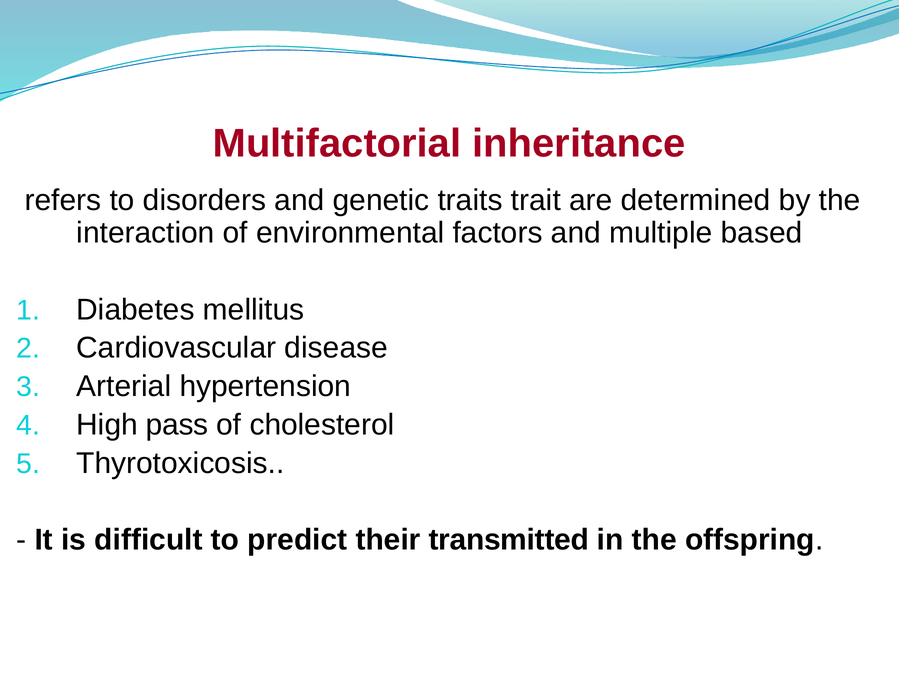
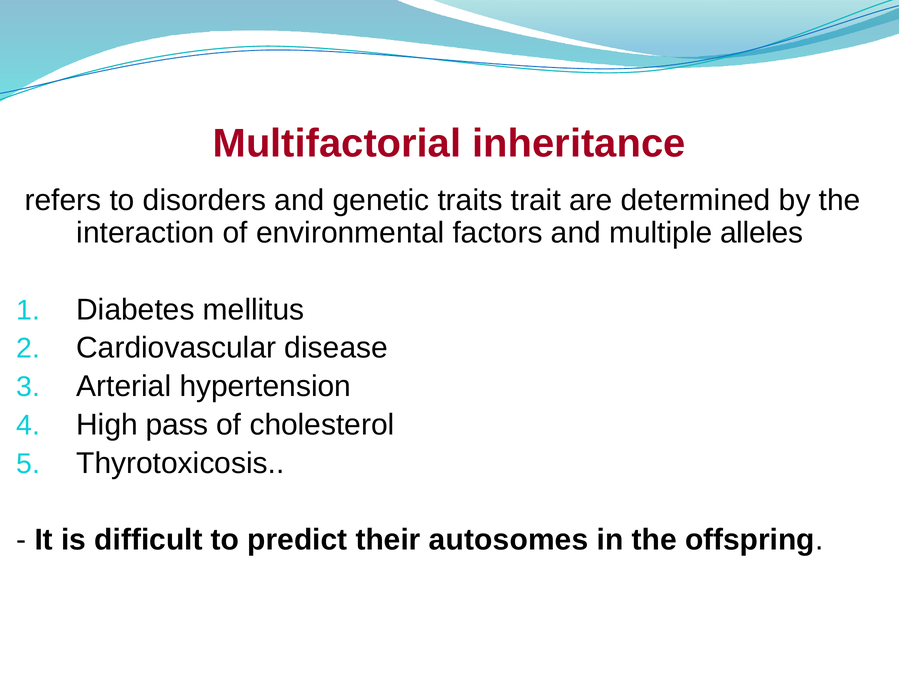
based: based -> alleles (762, 233)
transmitted: transmitted -> autosomes (509, 539)
